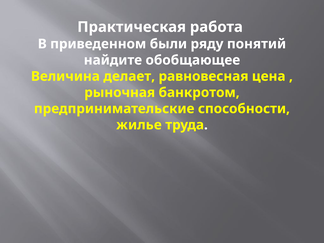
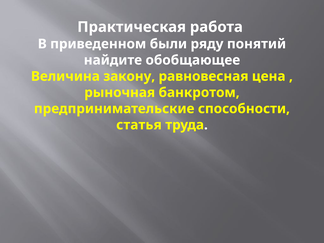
делает: делает -> закону (129, 76)
жилье: жилье -> статья (139, 125)
